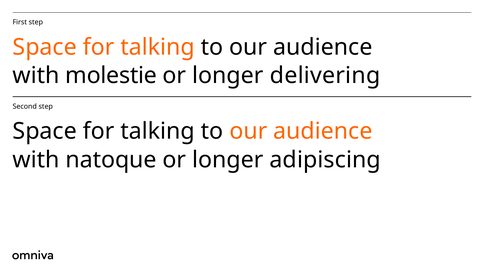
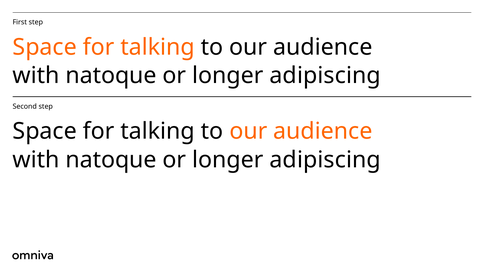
molestie: molestie -> natoque (111, 76)
delivering: delivering -> adipiscing (325, 76)
